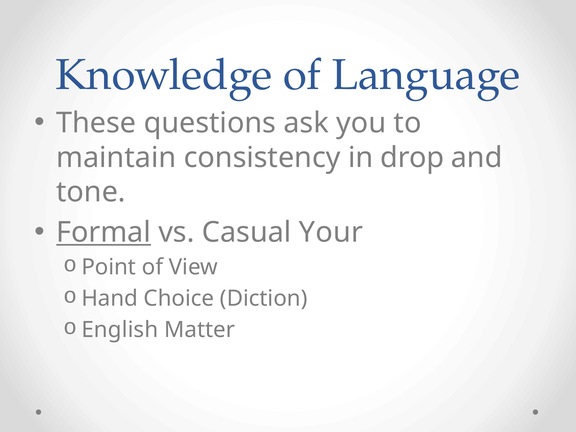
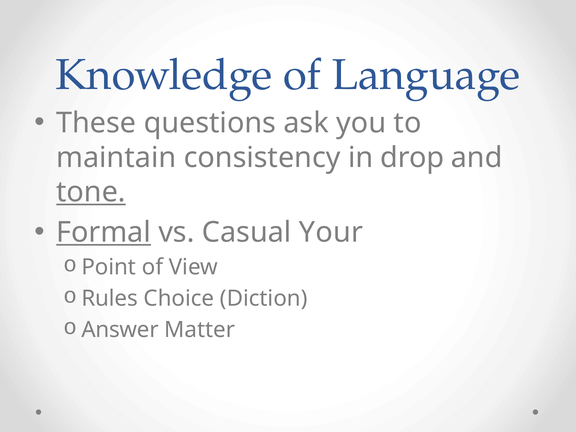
tone underline: none -> present (91, 192)
Hand: Hand -> Rules (110, 298)
English: English -> Answer (120, 330)
